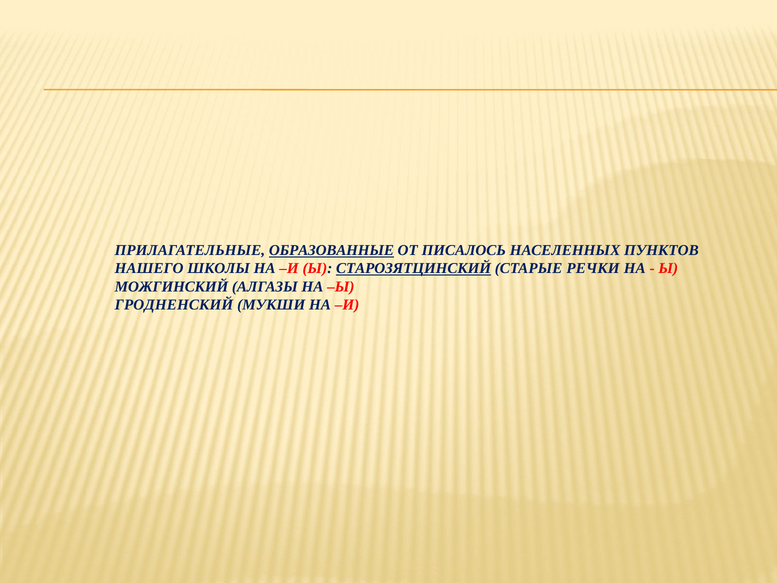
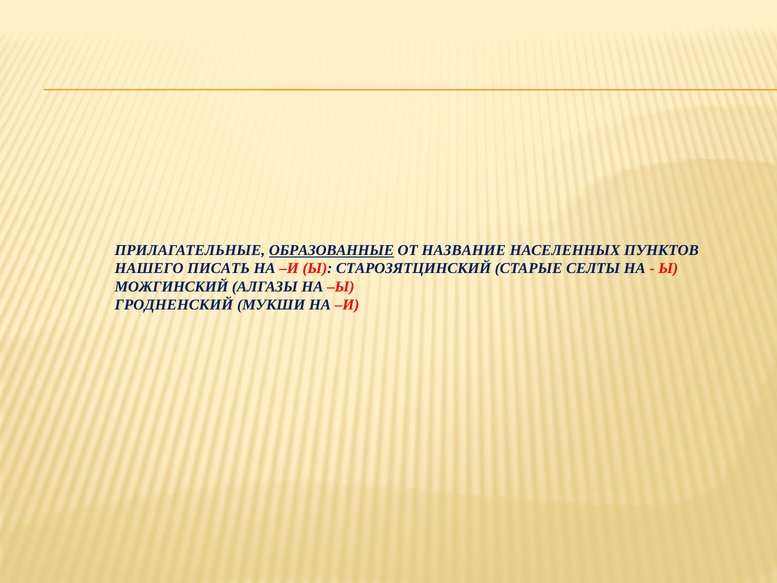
ПИСАЛОСЬ: ПИСАЛОСЬ -> НАЗВАНИЕ (464, 250)
ШКОЛЫ: ШКОЛЫ -> ПИСАТЬ (219, 268)
СТАРОЗЯТЦИНСКИЙ underline: present -> none (414, 268)
РЕЧКИ: РЕЧКИ -> СЕЛТЫ (593, 268)
